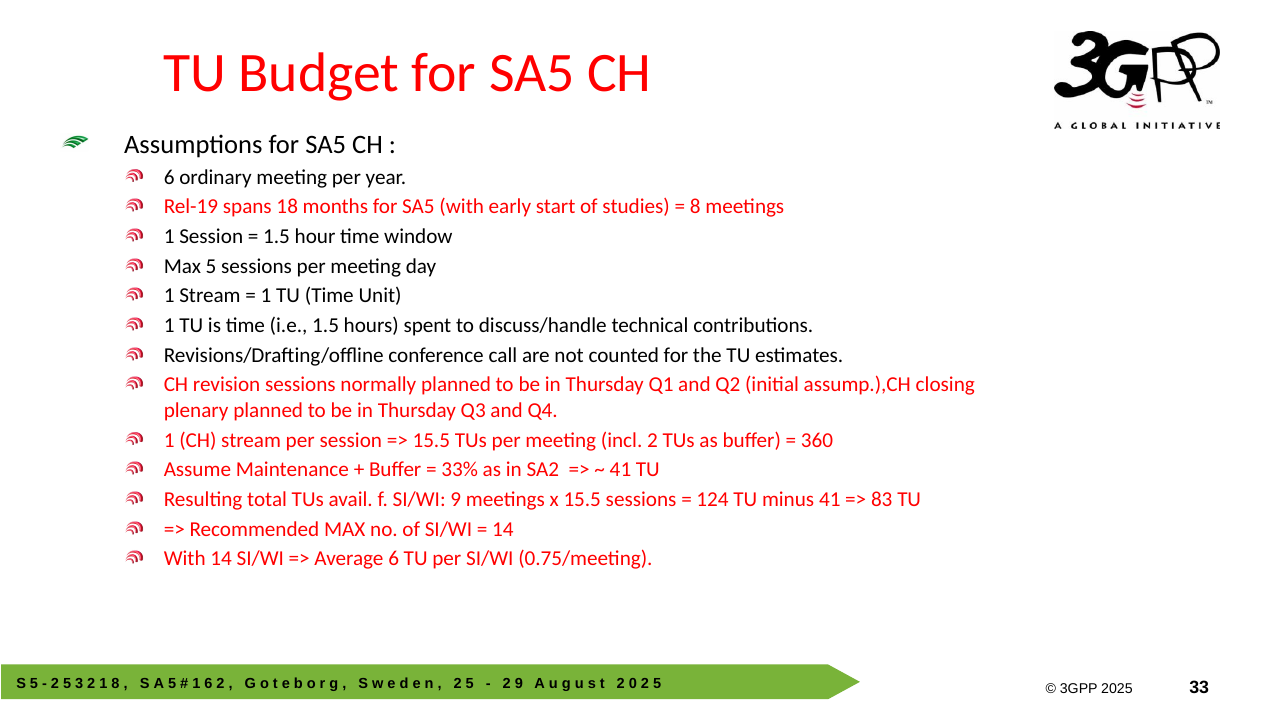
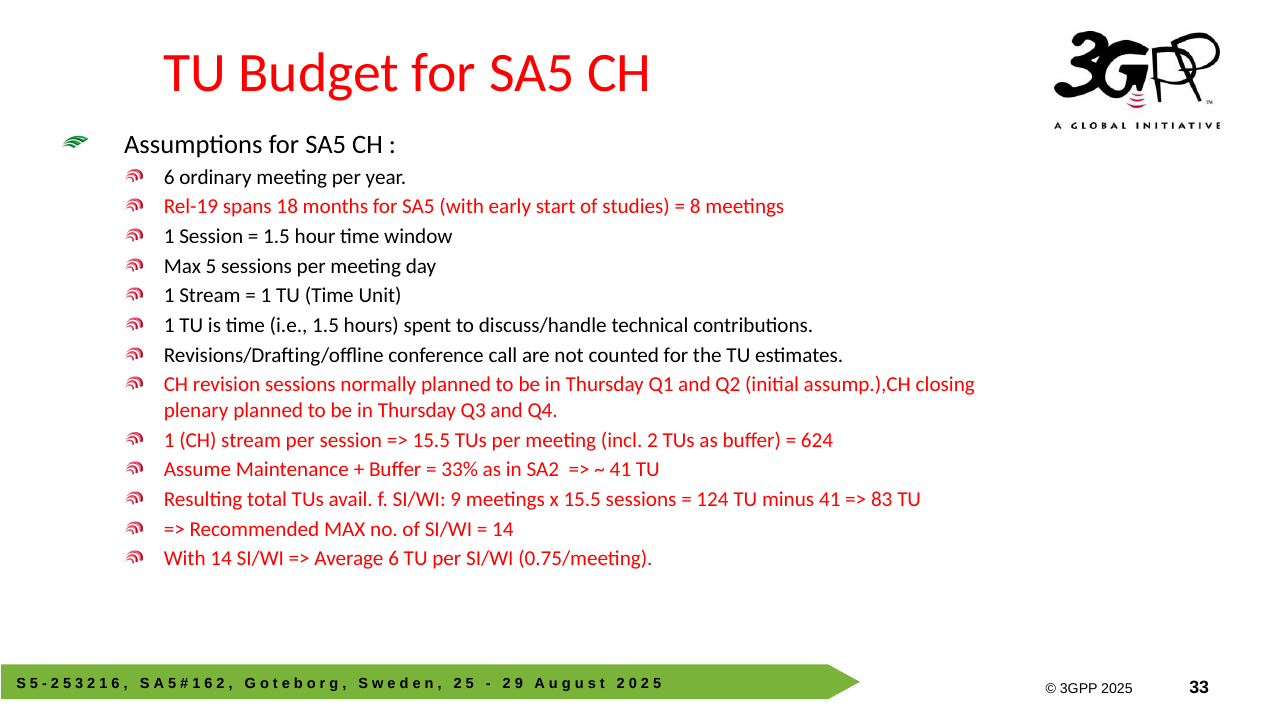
360: 360 -> 624 (817, 440)
2 1 8: 8 -> 6 (115, 684)
